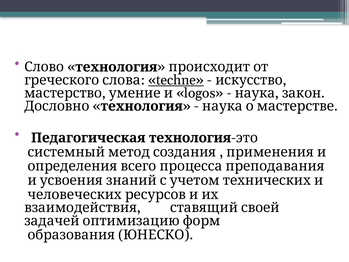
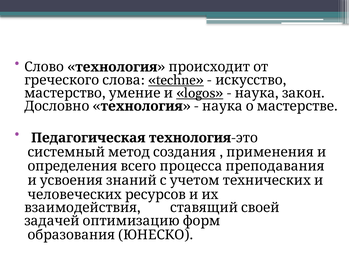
logos underline: none -> present (200, 93)
